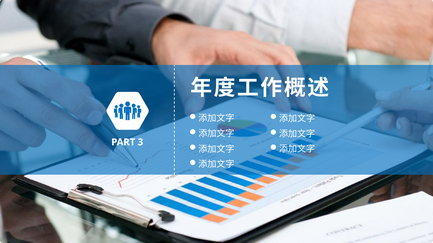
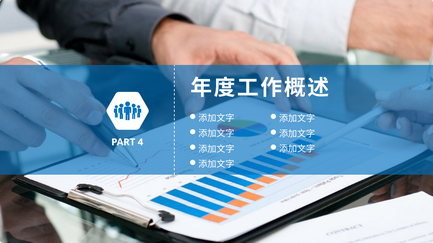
3: 3 -> 4 (140, 142)
